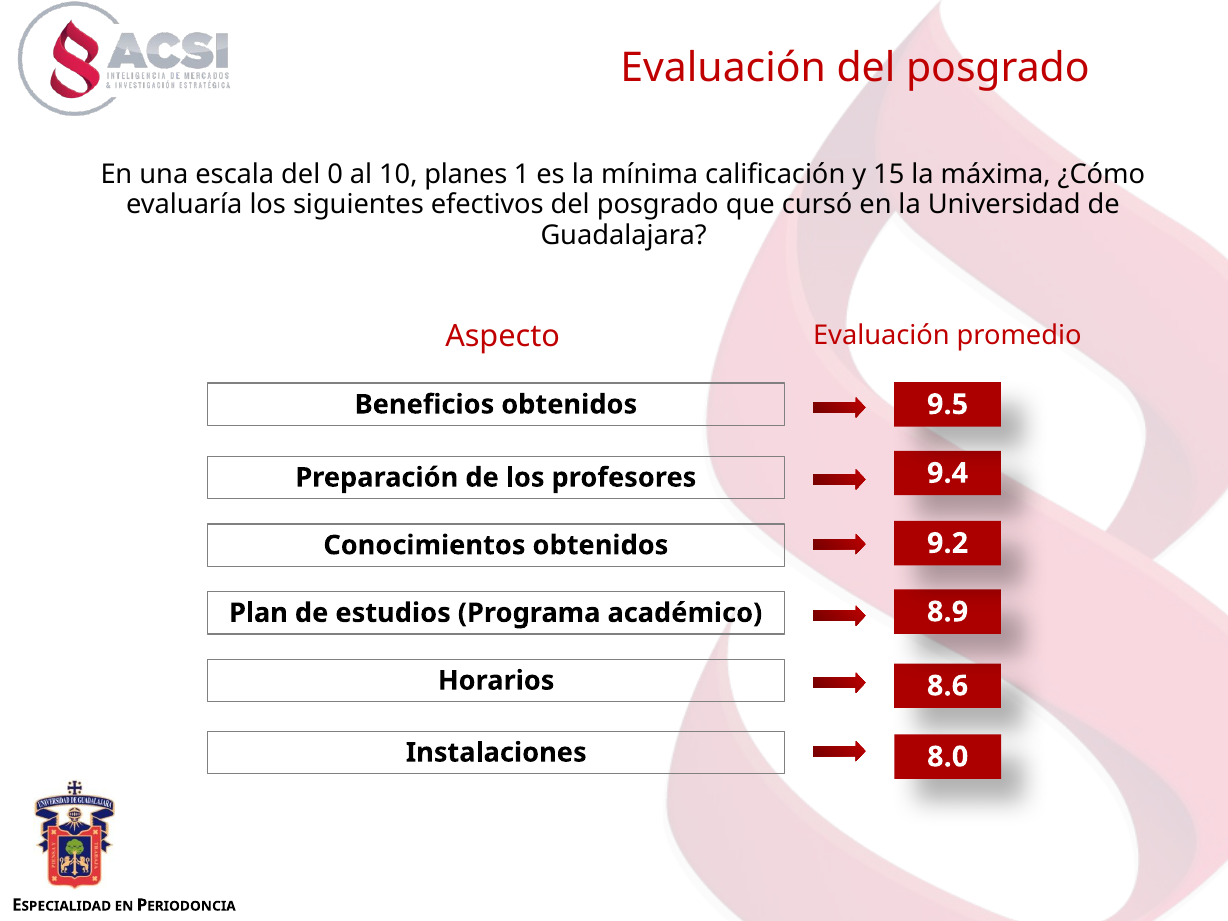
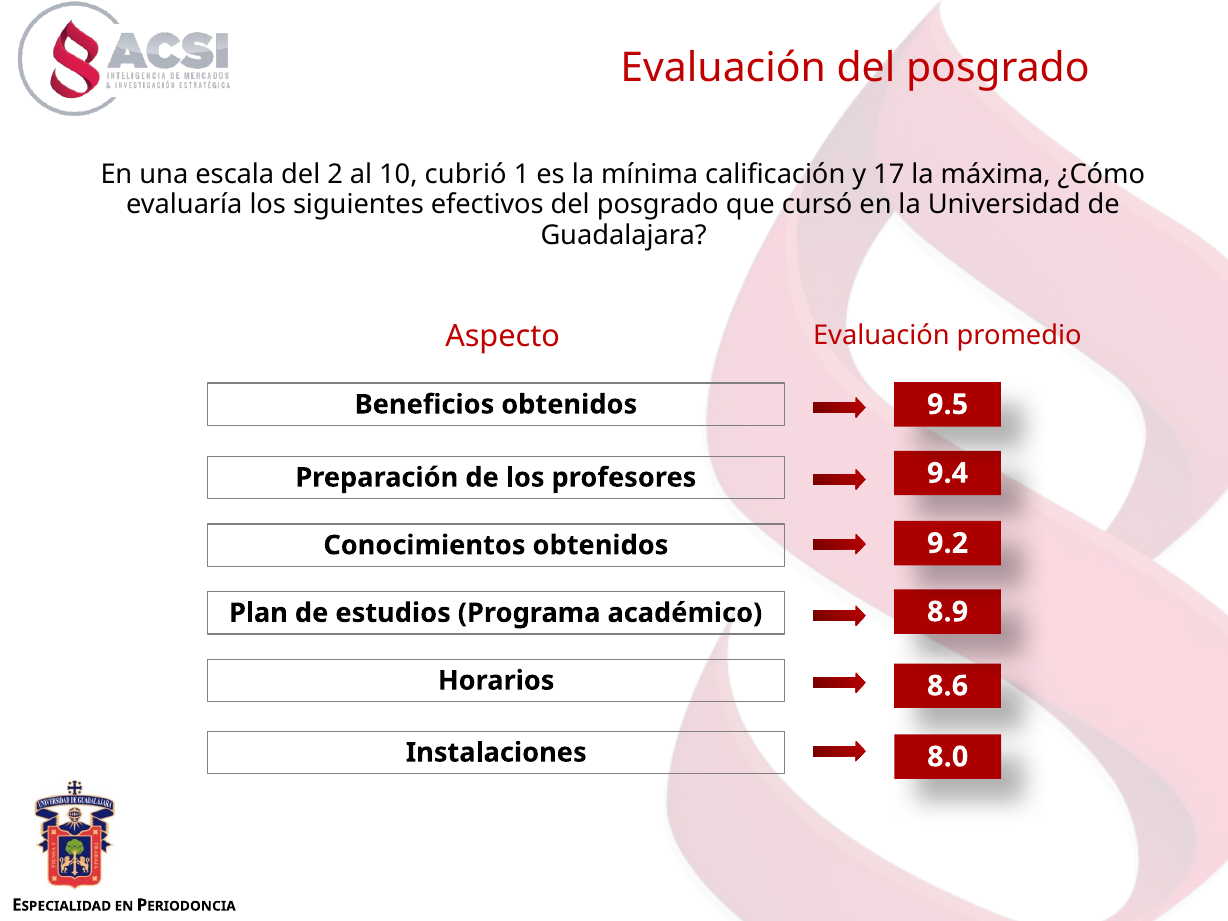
0: 0 -> 2 (335, 174)
planes: planes -> cubrió (466, 174)
15: 15 -> 17 (889, 174)
